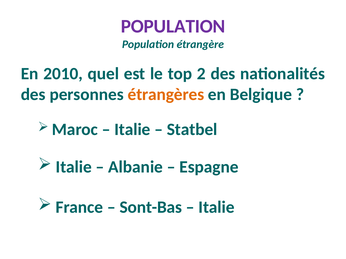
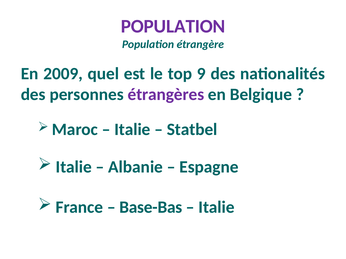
2010: 2010 -> 2009 (63, 74)
2: 2 -> 9 (201, 74)
étrangères colour: orange -> purple (166, 95)
Sont-Bas: Sont-Bas -> Base-Bas (151, 208)
